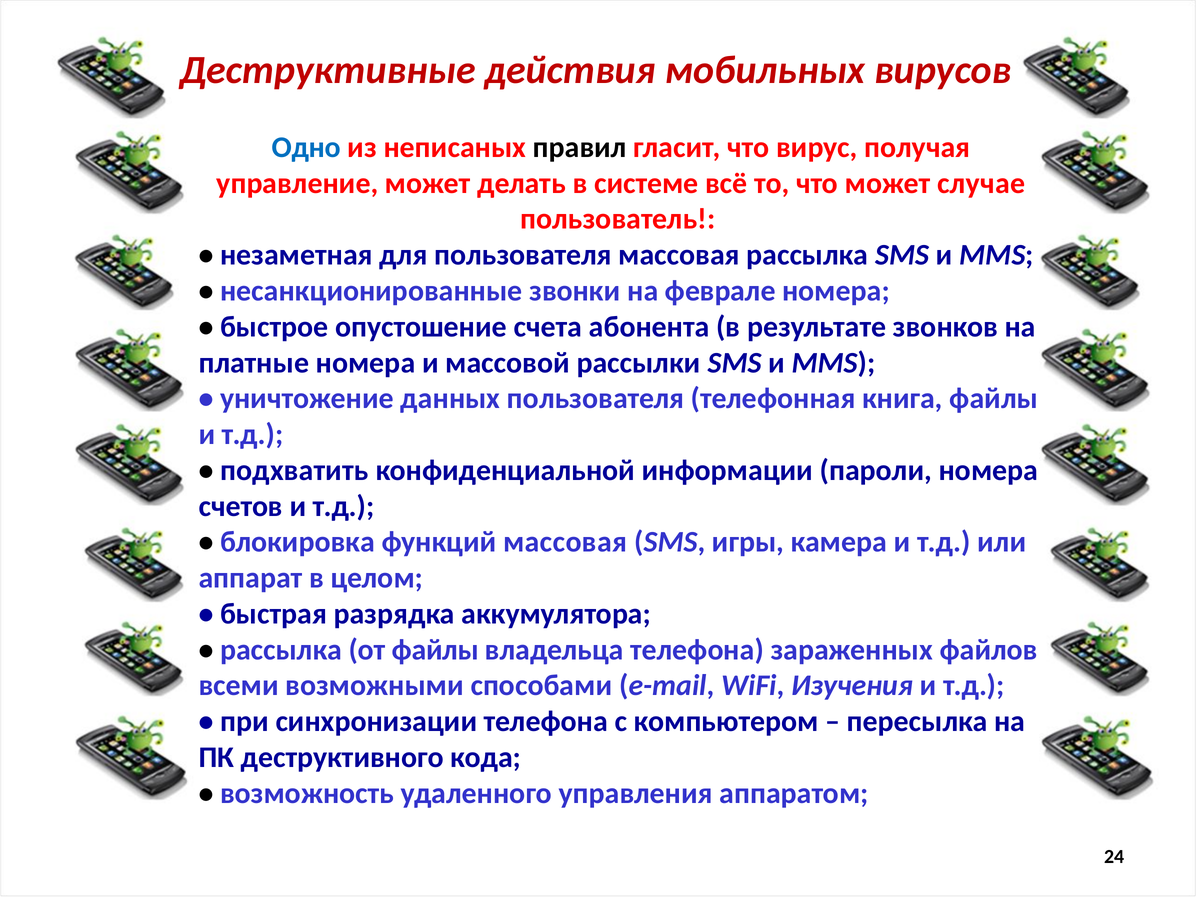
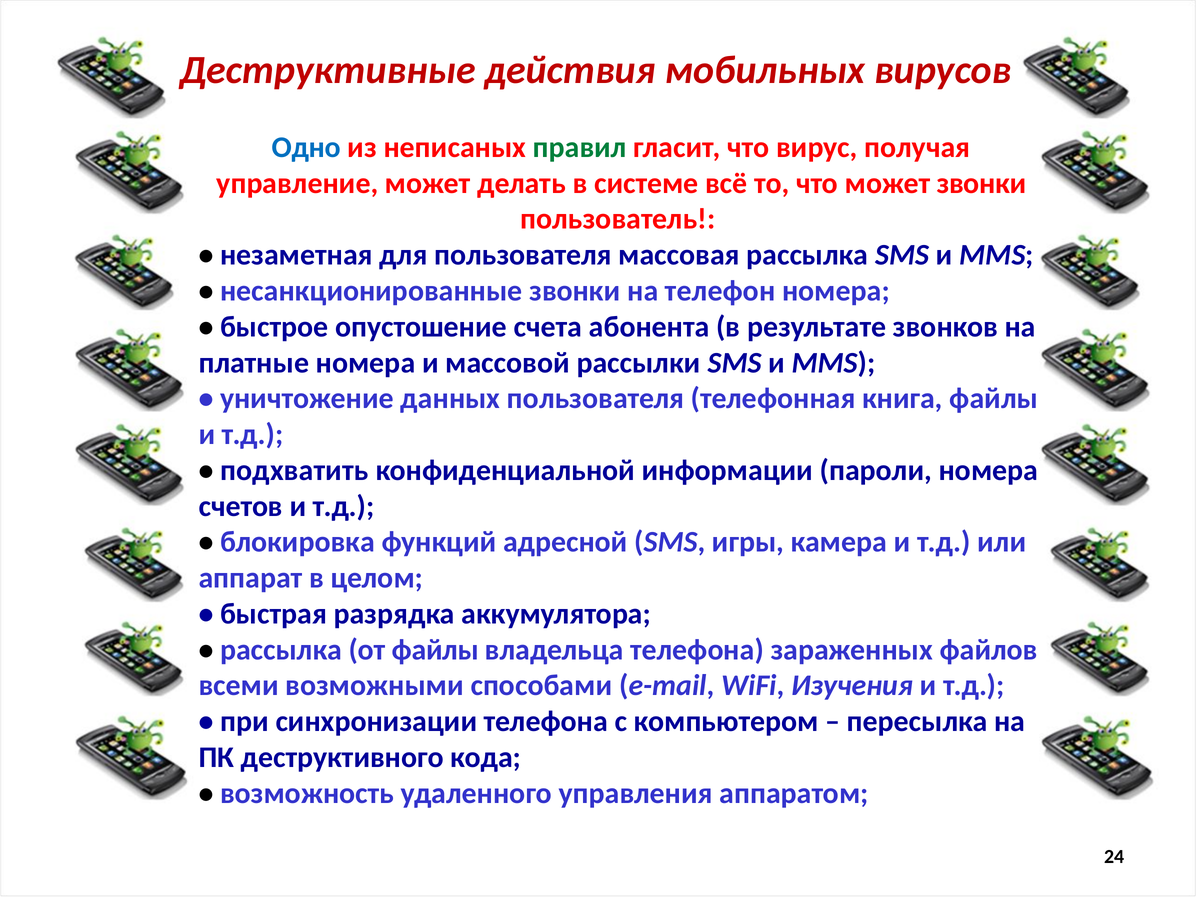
правил colour: black -> green (580, 147)
может случае: случае -> звонки (981, 183)
феврале: феврале -> телефон (720, 291)
функций массовая: массовая -> адресной (565, 542)
